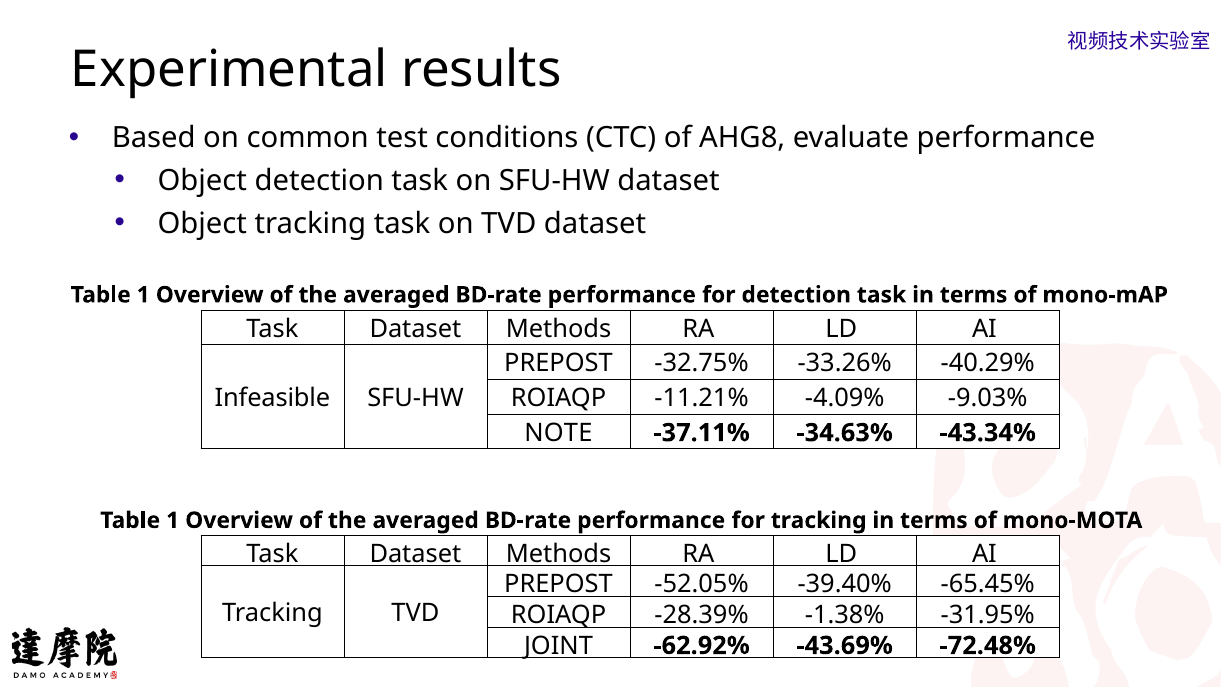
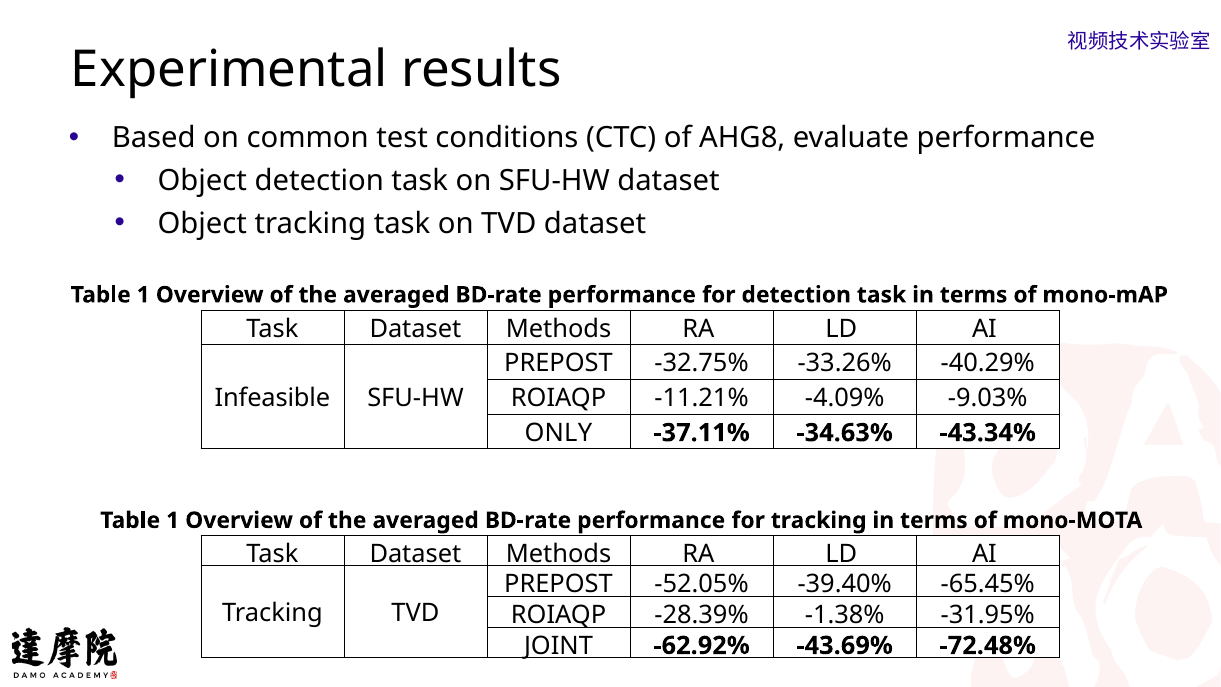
NOTE: NOTE -> ONLY (558, 433)
